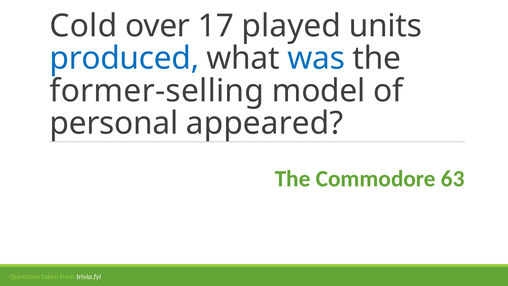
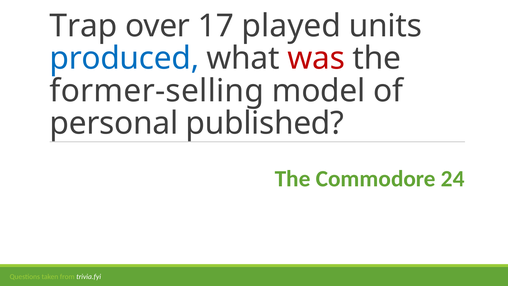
Cold: Cold -> Trap (84, 26)
was colour: blue -> red (316, 58)
appeared: appeared -> published (265, 123)
63: 63 -> 24 (453, 179)
